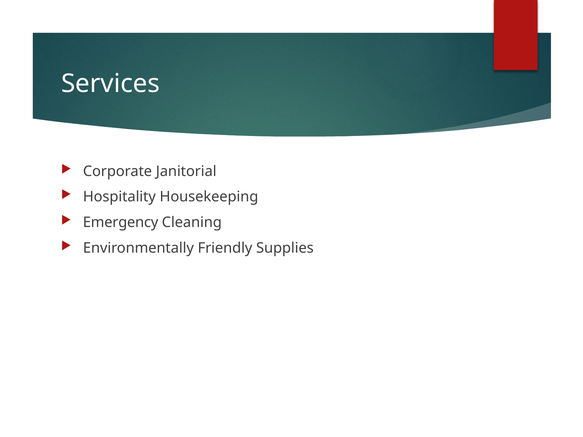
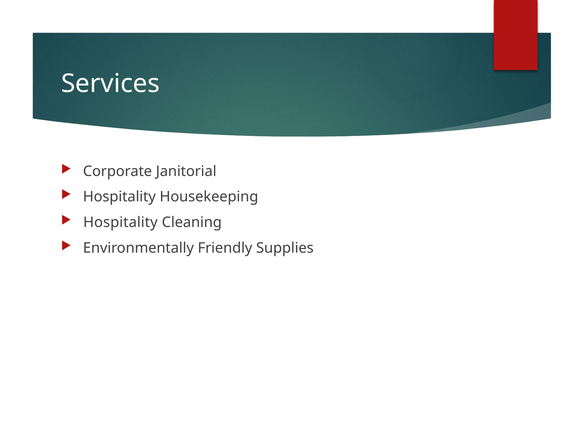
Emergency: Emergency -> Hospitality (120, 223)
